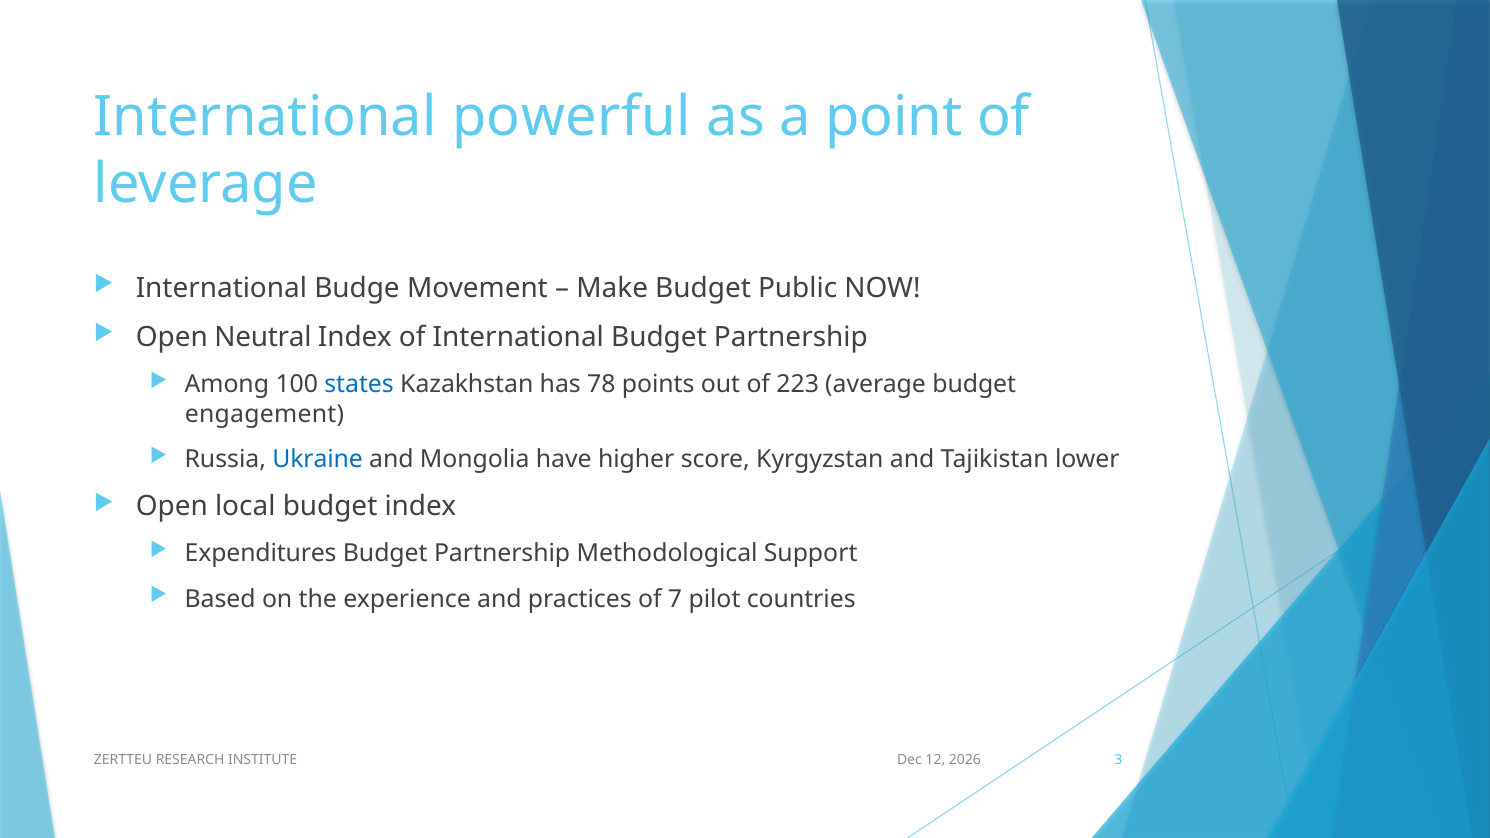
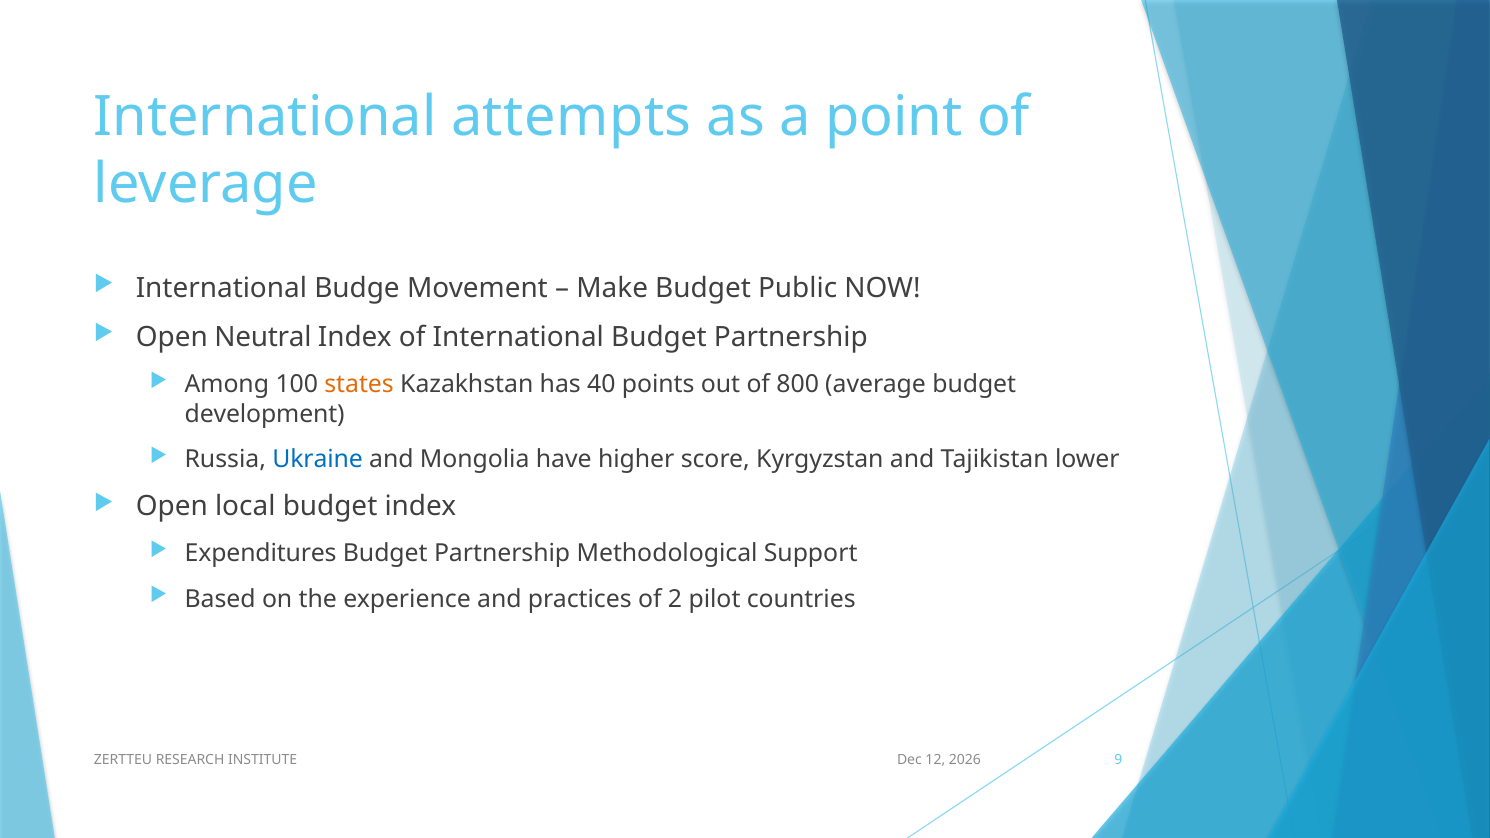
powerful: powerful -> attempts (571, 118)
states colour: blue -> orange (359, 384)
78: 78 -> 40 (601, 384)
223: 223 -> 800 (798, 384)
engagement: engagement -> development (265, 414)
7: 7 -> 2 (675, 599)
3: 3 -> 9 (1118, 760)
